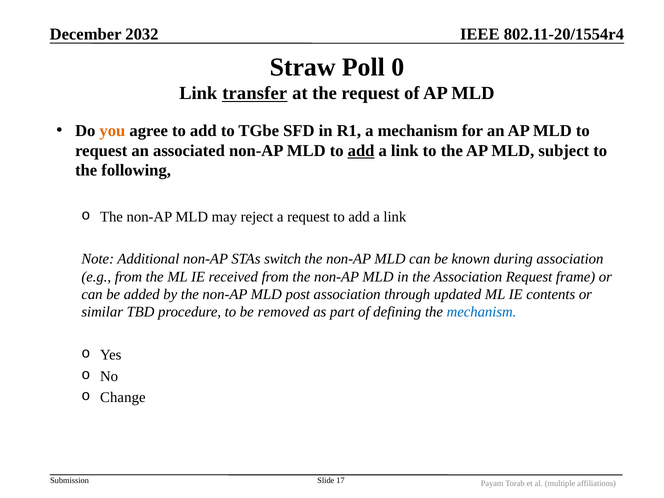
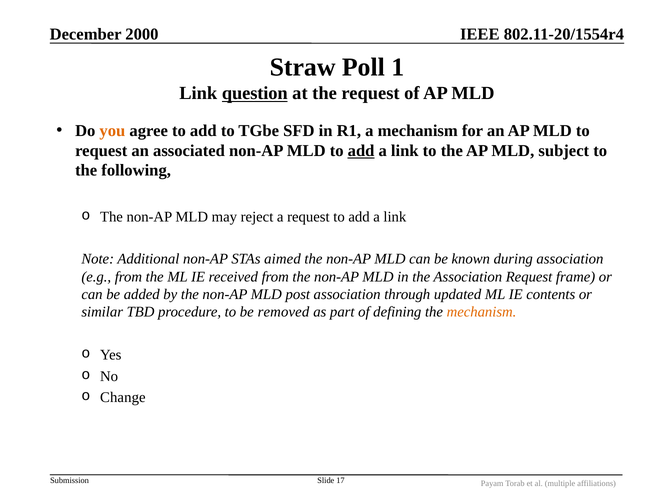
2032: 2032 -> 2000 (142, 34)
0: 0 -> 1 (398, 67)
transfer: transfer -> question (255, 93)
switch: switch -> aimed (282, 259)
mechanism colour: blue -> orange (482, 312)
